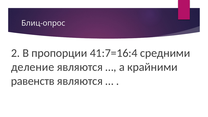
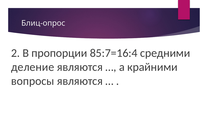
41:7=16:4: 41:7=16:4 -> 85:7=16:4 (114, 53)
равенств: равенств -> вопросы (33, 81)
